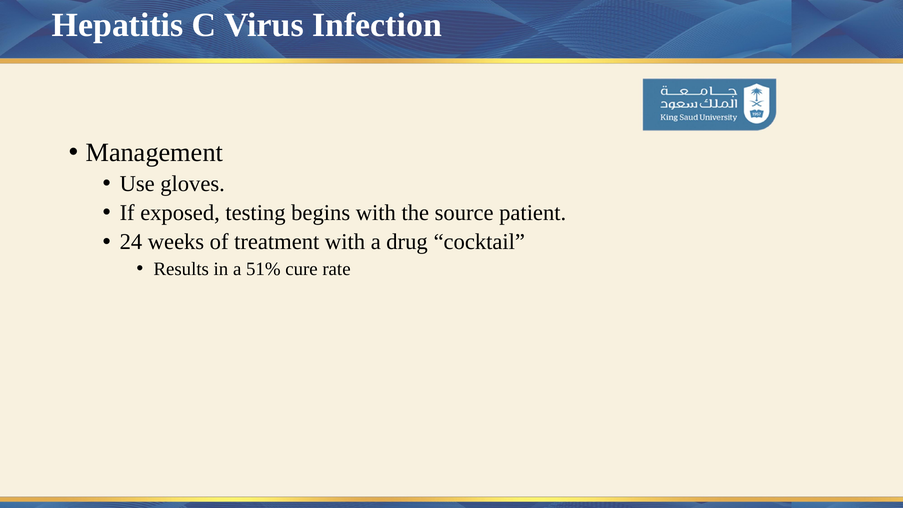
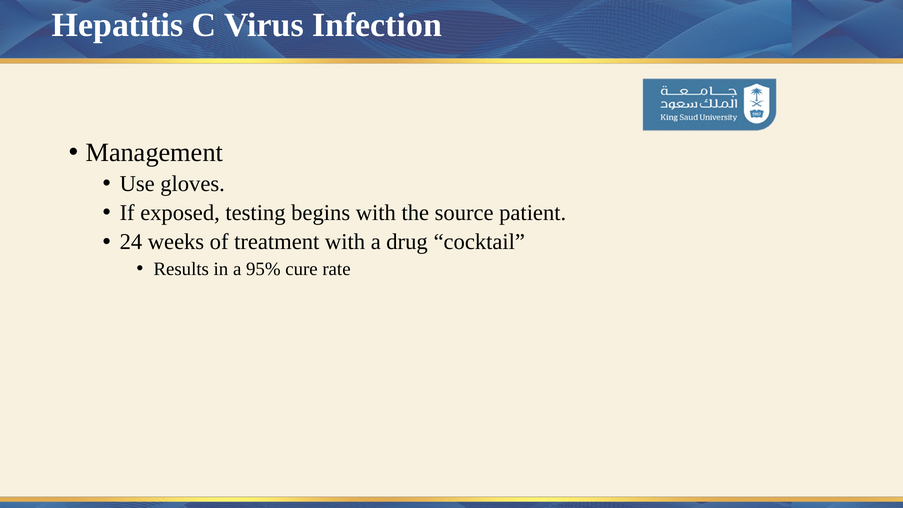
51%: 51% -> 95% (263, 269)
